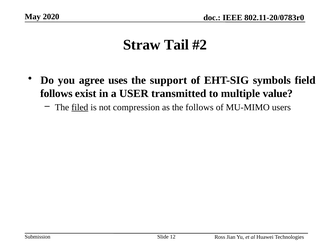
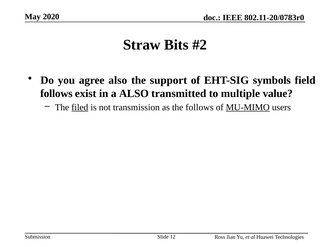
Tail: Tail -> Bits (176, 45)
agree uses: uses -> also (118, 81)
a USER: USER -> ALSO (134, 94)
compression: compression -> transmission (136, 108)
MU-MIMO underline: none -> present (248, 108)
